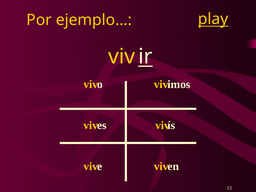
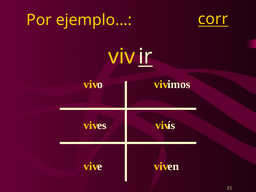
play: play -> corr (213, 19)
